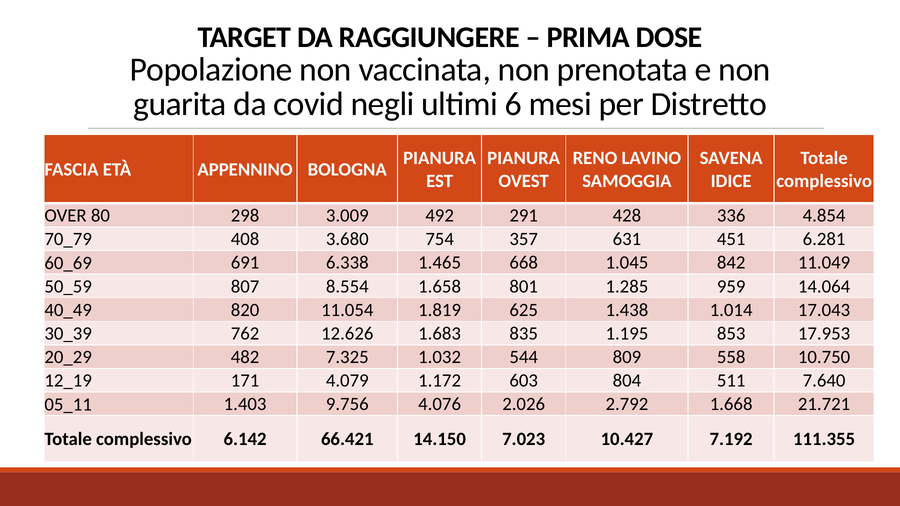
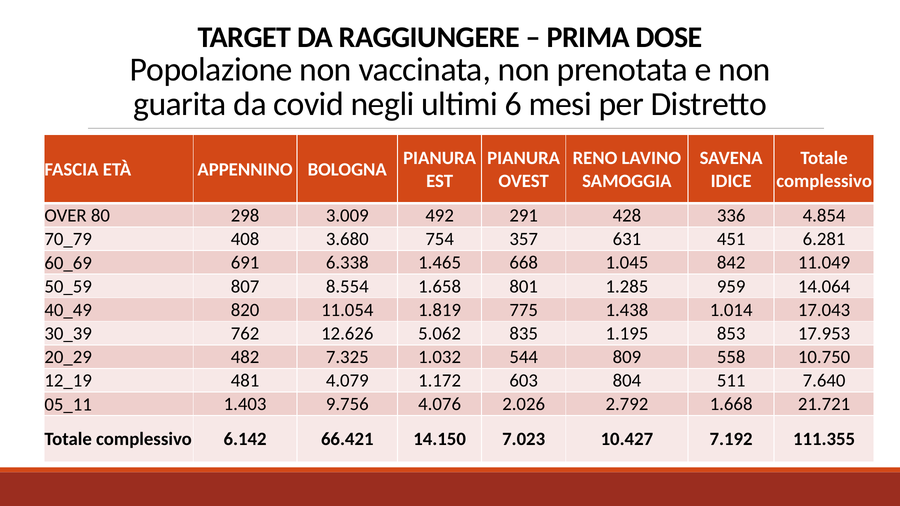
625: 625 -> 775 (524, 310)
1.683: 1.683 -> 5.062 (440, 334)
171: 171 -> 481 (245, 381)
